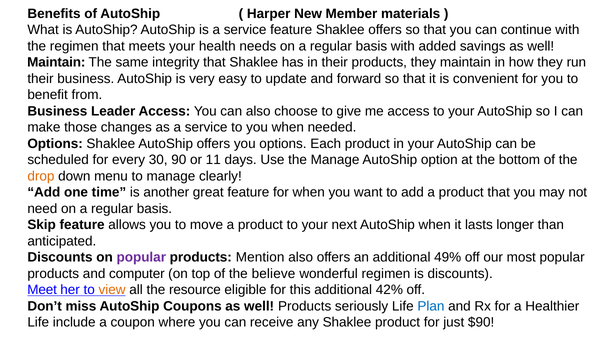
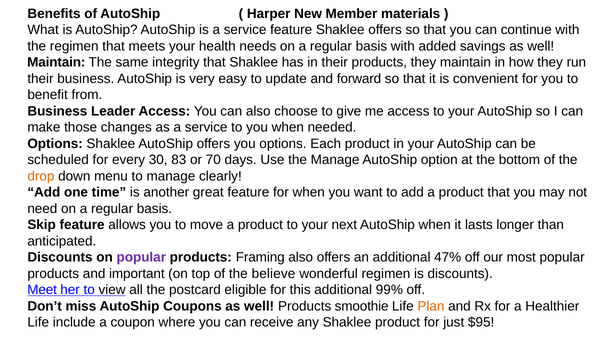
90: 90 -> 83 (179, 160)
11: 11 -> 70 (213, 160)
Mention: Mention -> Framing (260, 257)
49%: 49% -> 47% (448, 257)
computer: computer -> important (137, 273)
view colour: orange -> black (112, 289)
resource: resource -> postcard (195, 289)
42%: 42% -> 99% (389, 289)
seriously: seriously -> smoothie (362, 306)
Plan colour: blue -> orange (431, 306)
$90: $90 -> $95 (481, 322)
